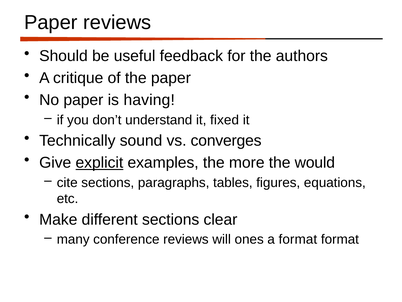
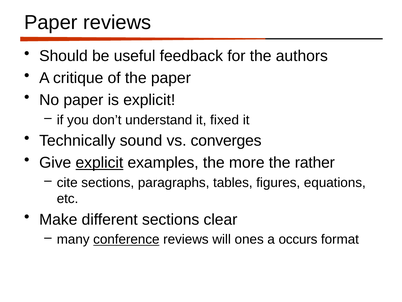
is having: having -> explicit (149, 100)
would: would -> rather (315, 162)
conference underline: none -> present (126, 239)
a format: format -> occurs (298, 239)
